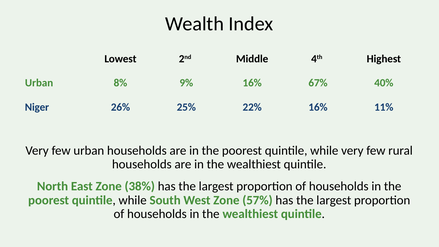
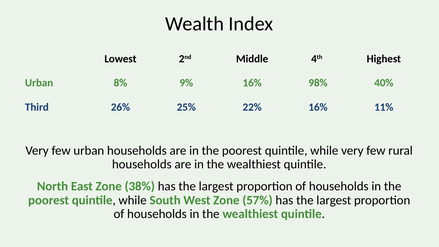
67%: 67% -> 98% (318, 83)
Niger: Niger -> Third (37, 107)
